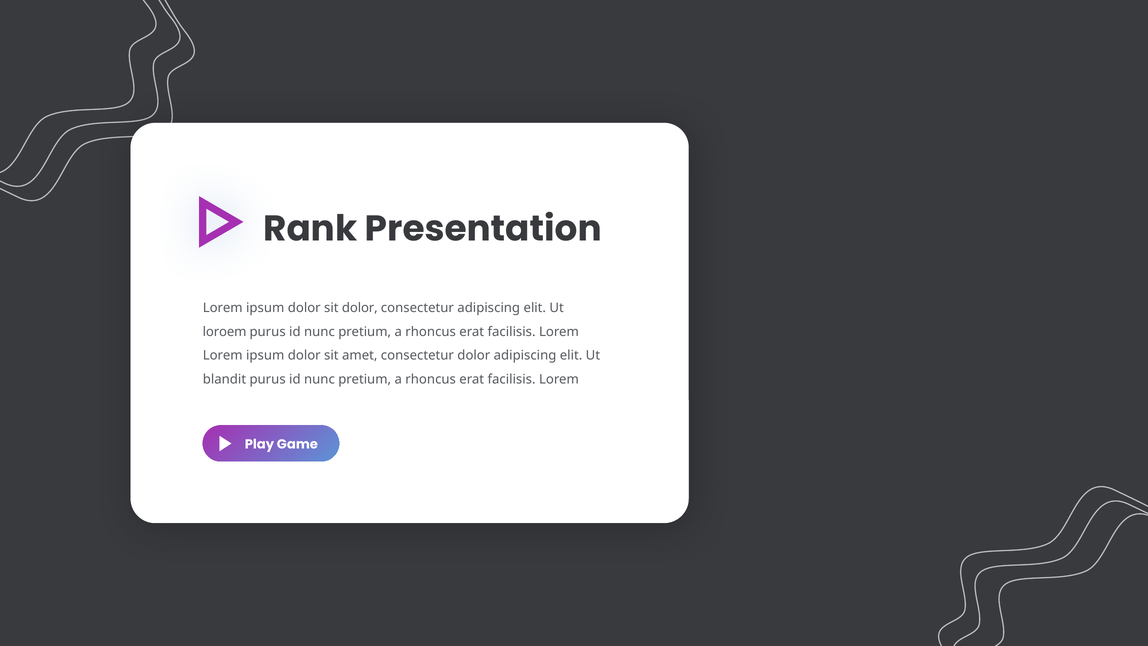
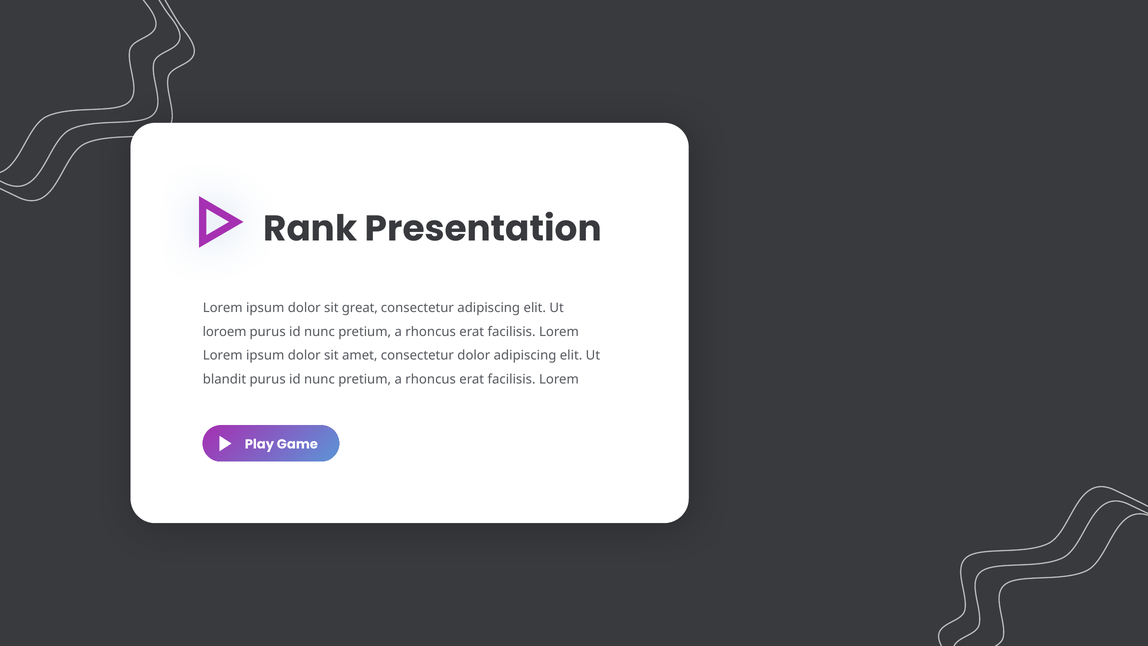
sit dolor: dolor -> great (360, 308)
